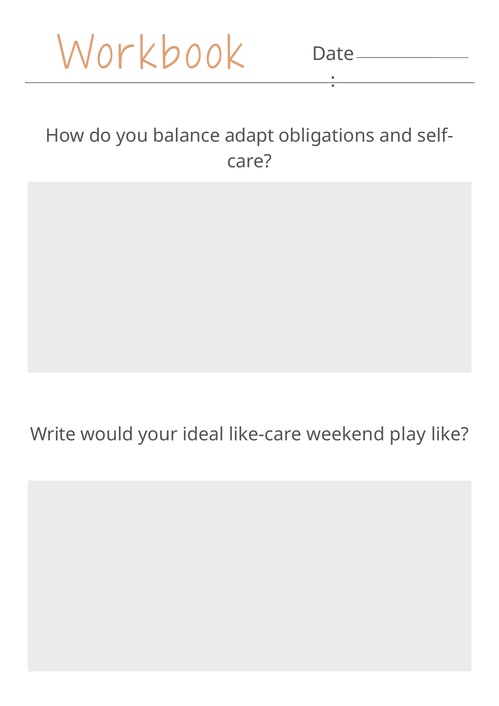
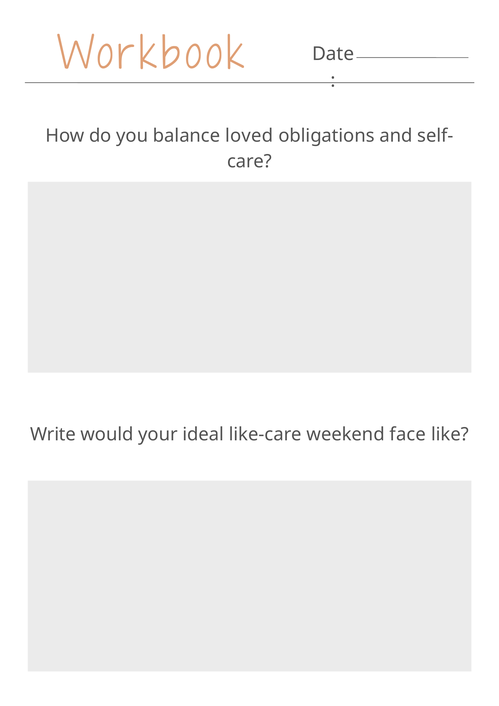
adapt: adapt -> loved (249, 136)
play: play -> face (408, 435)
